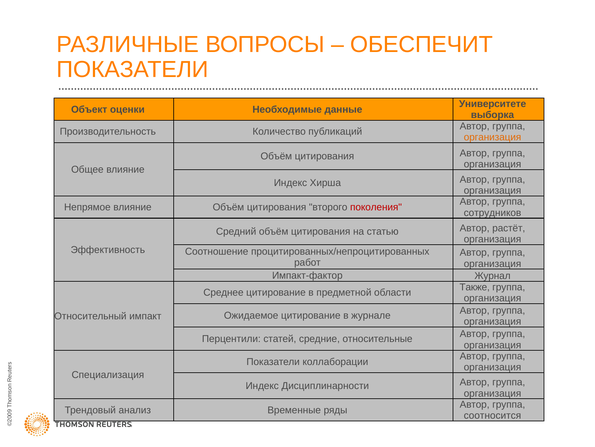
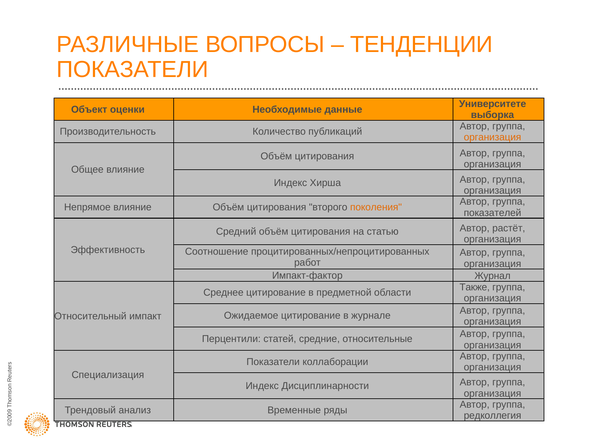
ОБЕСПЕЧИТ: ОБЕСПЕЧИТ -> ТЕНДЕНЦИИ (422, 44)
поколения colour: red -> orange (376, 207)
сотрудников: сотрудников -> показателей (493, 212)
соотносится: соотносится -> редколлегия (493, 415)
